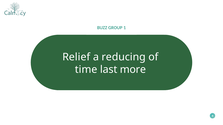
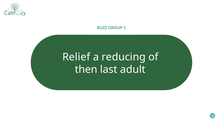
time: time -> then (86, 70)
more: more -> adult (133, 70)
